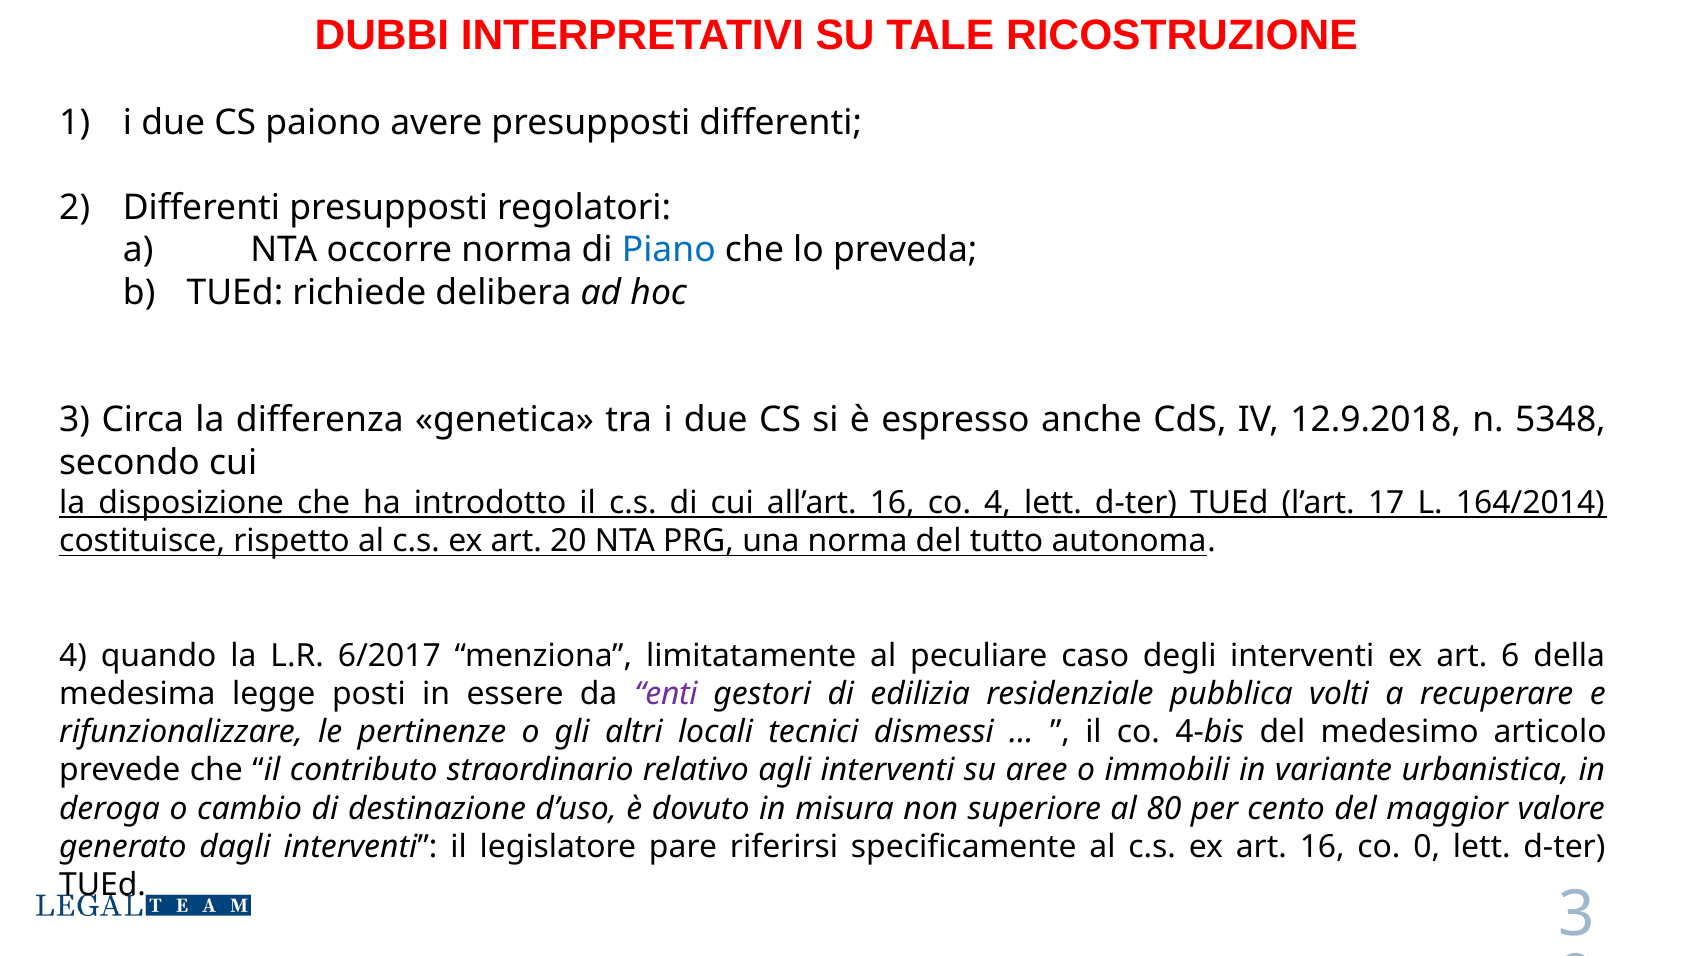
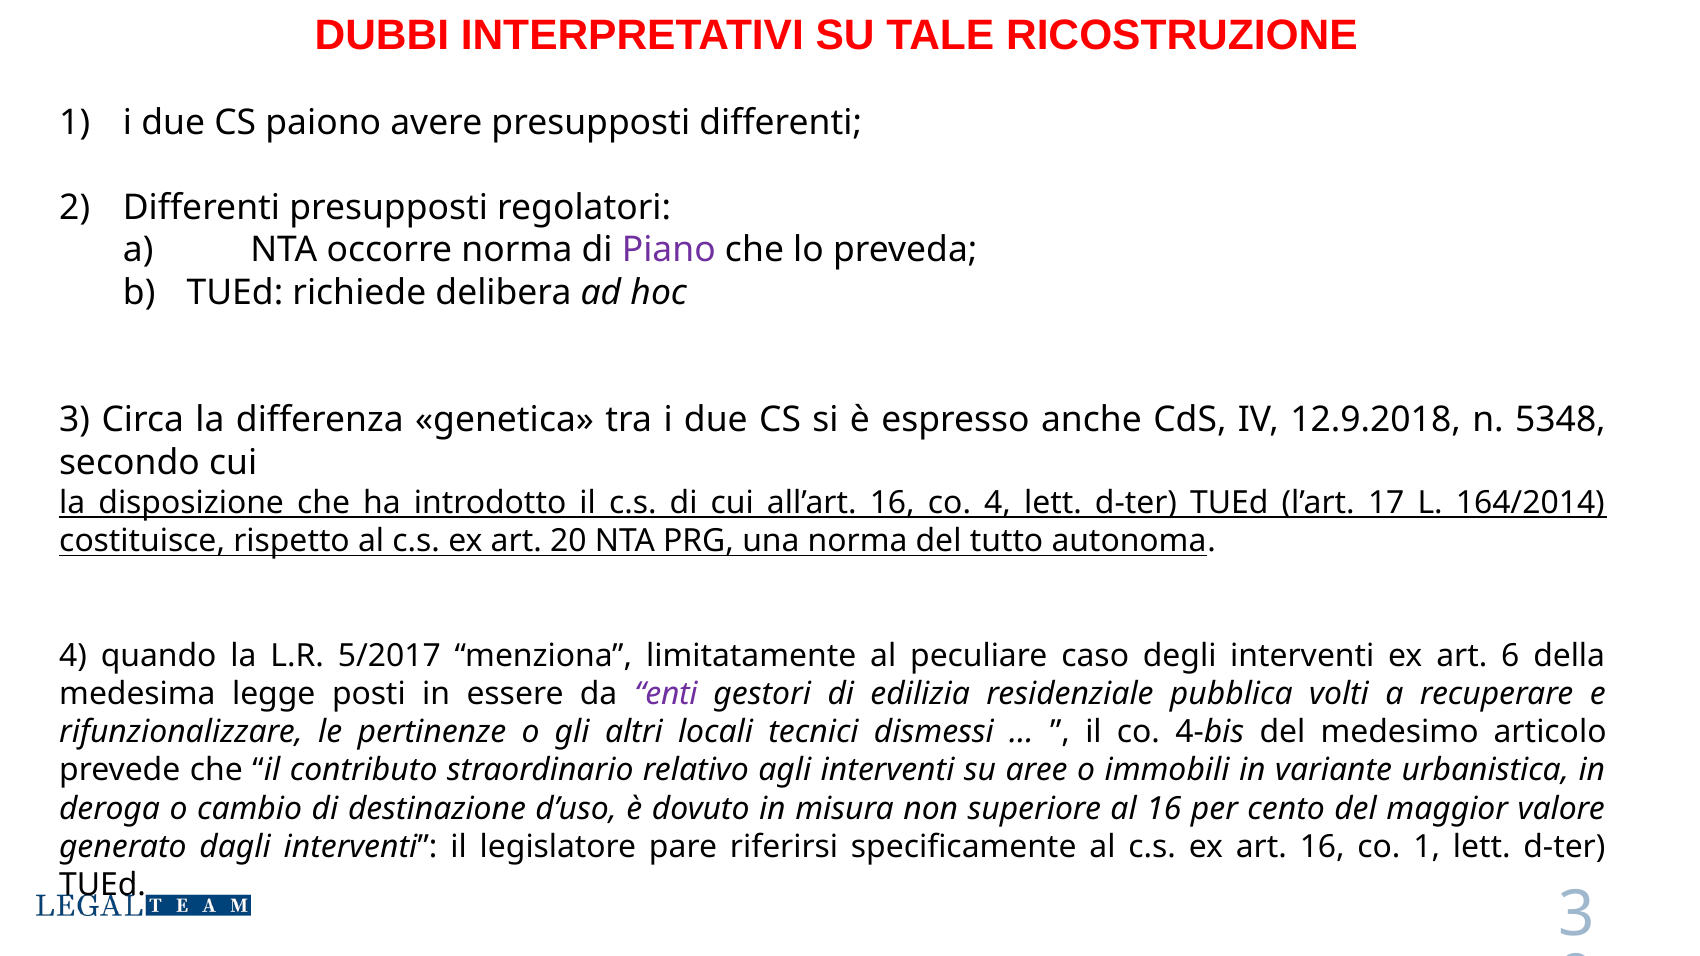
Piano colour: blue -> purple (669, 250)
6/2017: 6/2017 -> 5/2017 (389, 656)
al 80: 80 -> 16 (1164, 809)
co 0: 0 -> 1 (1427, 847)
